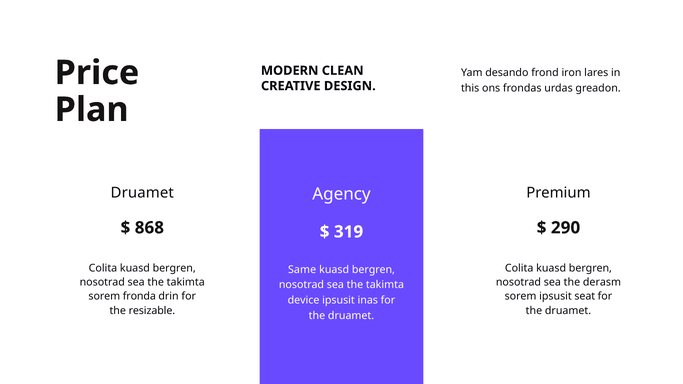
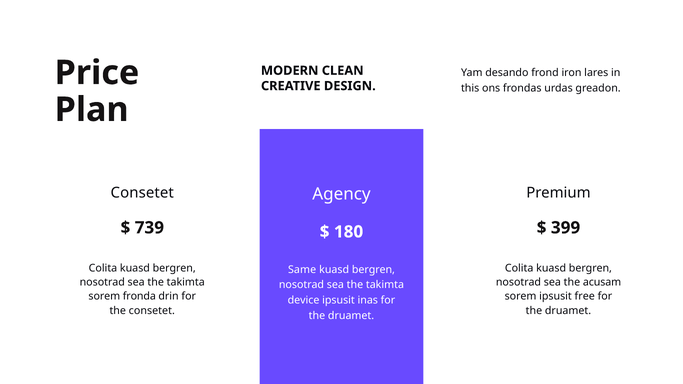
Druamet: Druamet -> Consetet (142, 193)
868: 868 -> 739 (149, 228)
290: 290 -> 399 (566, 228)
319: 319 -> 180 (349, 232)
derasm: derasm -> acusam (602, 283)
seat: seat -> free (585, 297)
the resizable: resizable -> consetet (152, 311)
